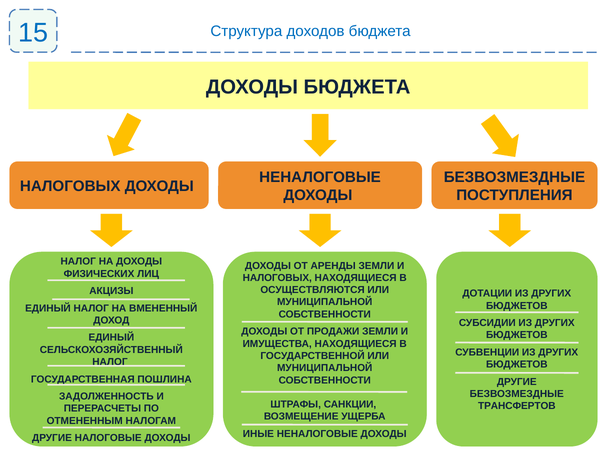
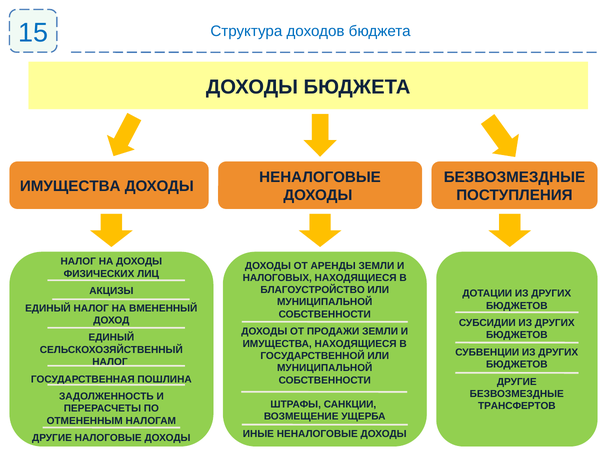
НАЛОГОВЫХ: НАЛОГОВЫХ -> ИМУЩЕСТВА (70, 186)
ОСУЩЕСТВЛЯЮТСЯ: ОСУЩЕСТВЛЯЮТСЯ -> БЛАГОУСТРОЙСТВО (313, 290)
